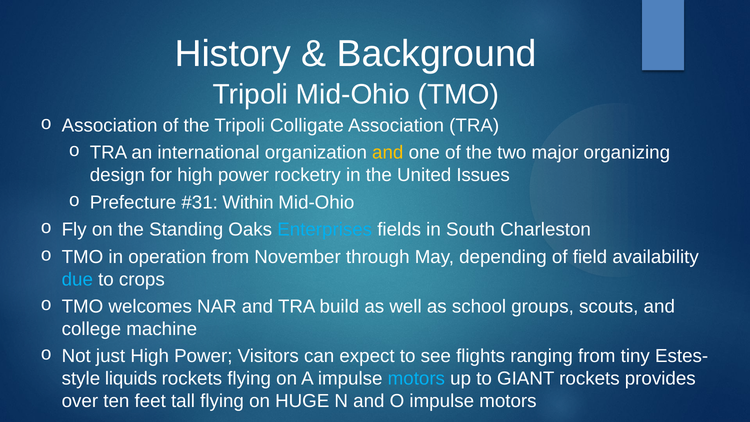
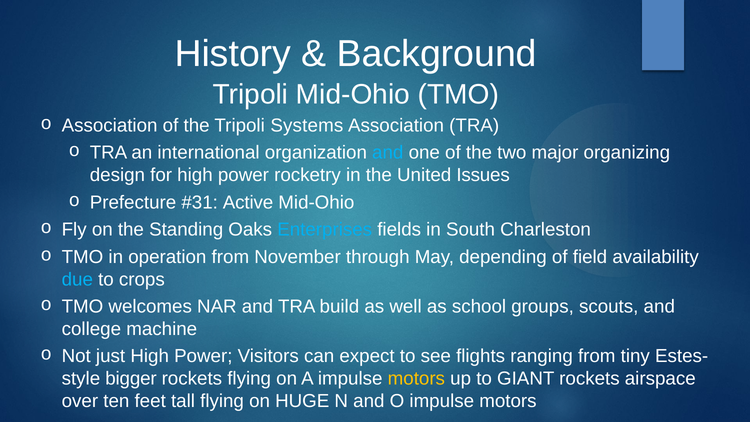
Colligate: Colligate -> Systems (307, 125)
and colour: yellow -> light blue (388, 153)
Within: Within -> Active (248, 202)
liquids: liquids -> bigger (131, 379)
motors colour: light blue -> yellow (416, 379)
provides: provides -> airspace (660, 379)
